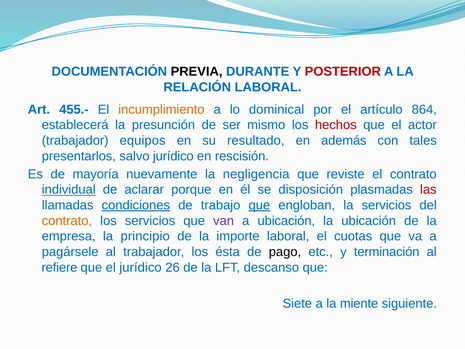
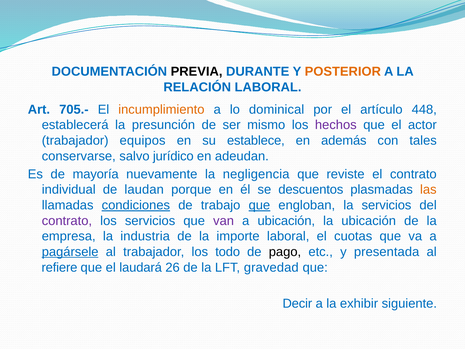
POSTERIOR colour: red -> orange (343, 72)
455.-: 455.- -> 705.- (74, 109)
864: 864 -> 448 (424, 109)
hechos colour: red -> purple (336, 125)
resultado: resultado -> establece (256, 140)
presentarlos: presentarlos -> conservarse (79, 156)
rescisión: rescisión -> adeudan (242, 156)
individual underline: present -> none (69, 190)
aclarar: aclarar -> laudan (144, 190)
disposición: disposición -> descuentos (311, 190)
las colour: red -> orange (428, 190)
contrato colour: orange -> purple (67, 221)
principio: principio -> industria (145, 236)
pagársele underline: none -> present (70, 252)
ésta: ésta -> todo (228, 252)
terminación: terminación -> presentada (387, 252)
el jurídico: jurídico -> laudará (141, 267)
descanso: descanso -> gravedad (271, 267)
Siete: Siete -> Decir (297, 303)
miente: miente -> exhibir (359, 303)
